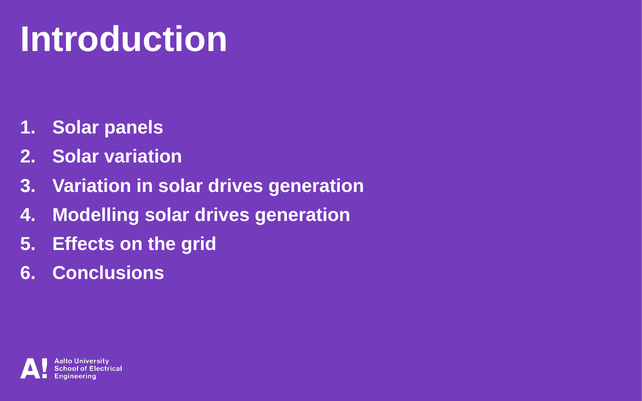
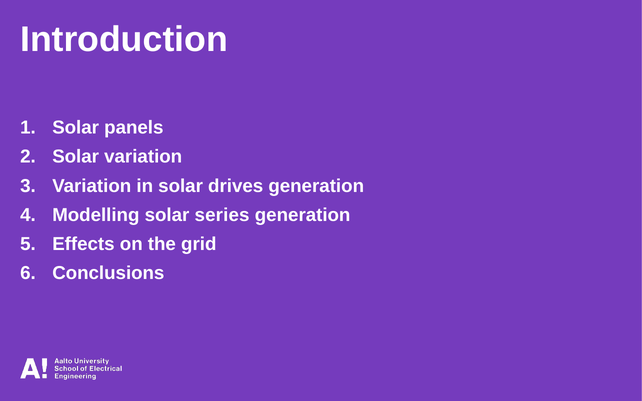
Modelling solar drives: drives -> series (222, 215)
